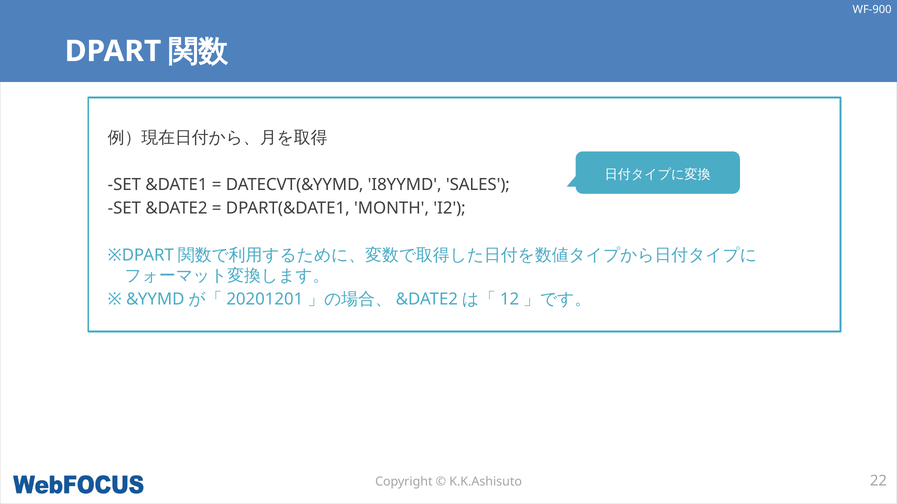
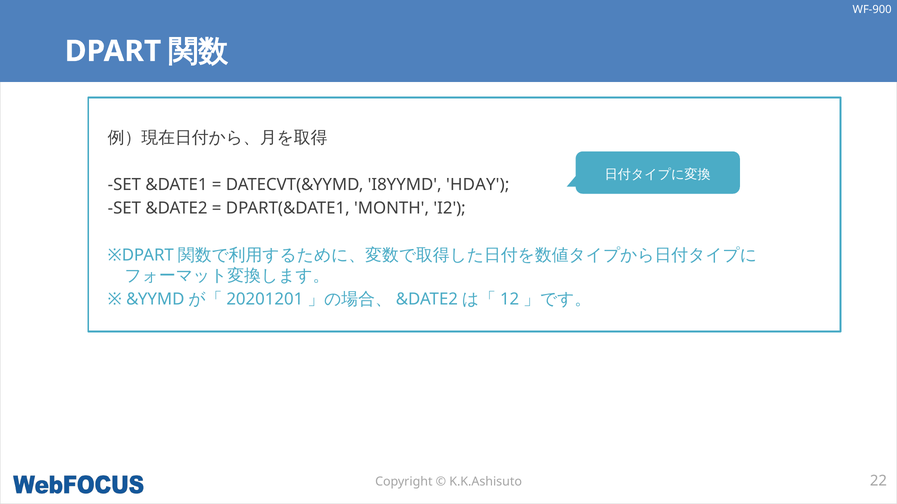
SALES: SALES -> HDAY (478, 185)
